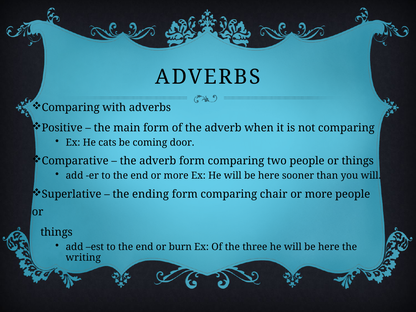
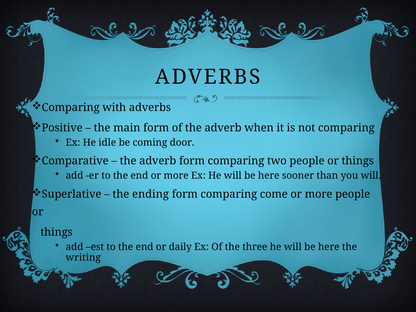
cats: cats -> idle (107, 143)
chair: chair -> come (274, 194)
burn: burn -> daily (180, 247)
